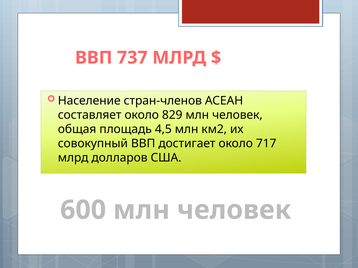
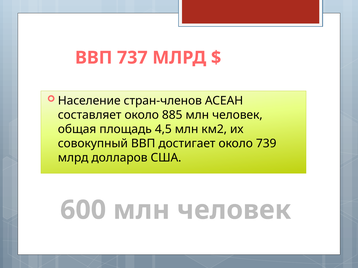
829: 829 -> 885 (172, 115)
717: 717 -> 739 (266, 144)
